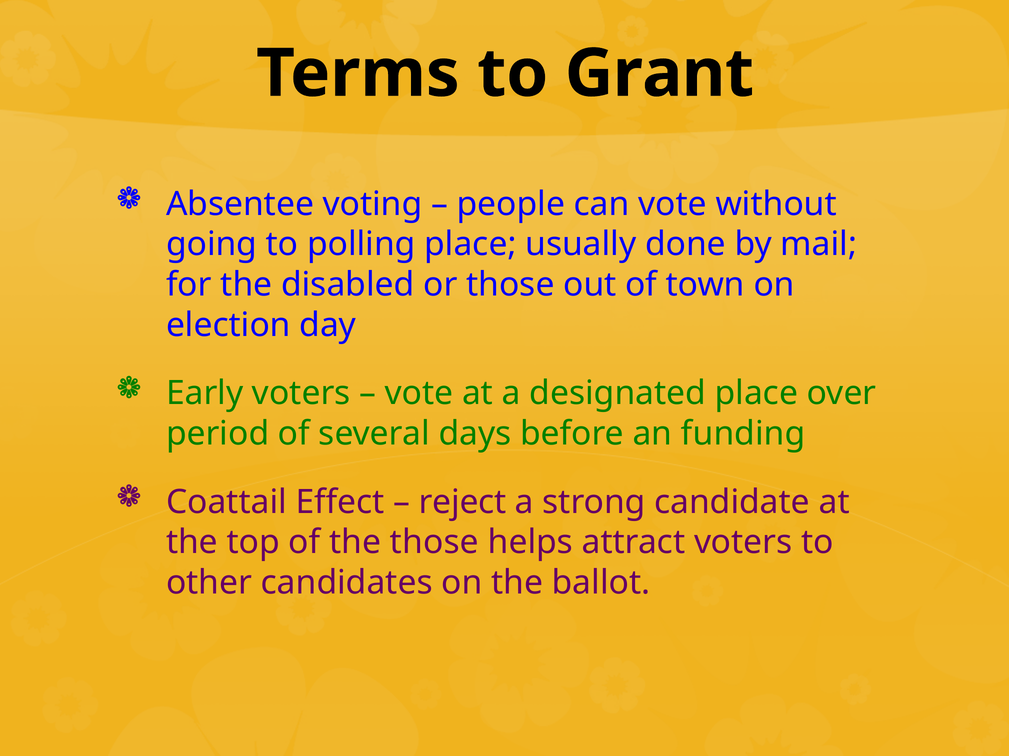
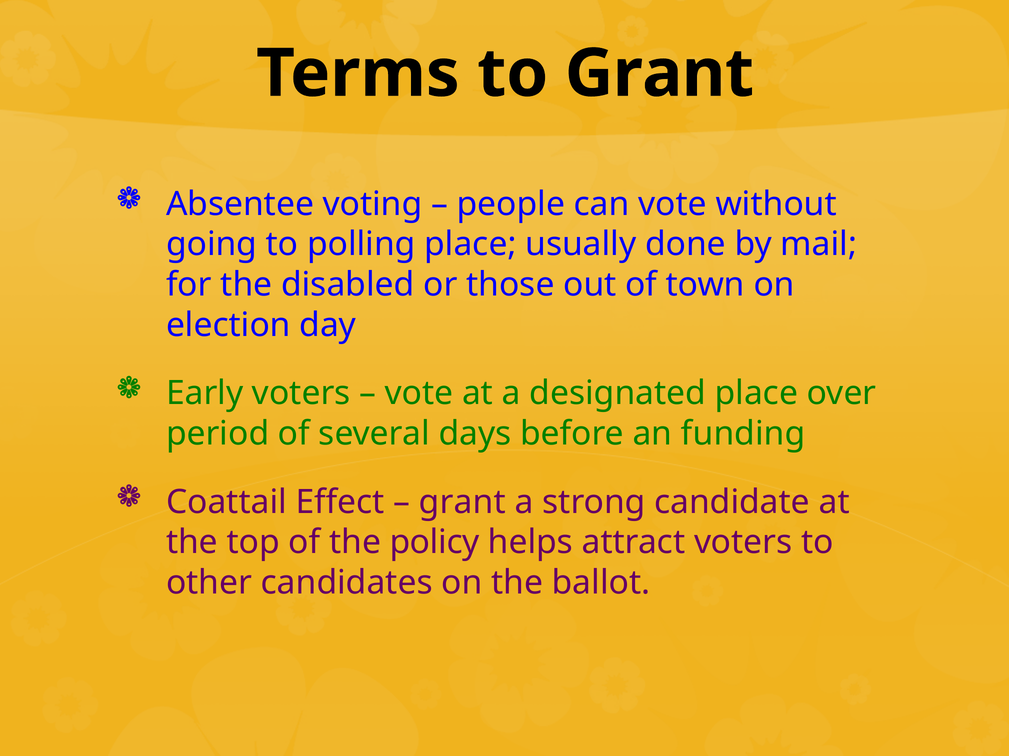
reject: reject -> grant (462, 502)
the those: those -> policy (435, 543)
